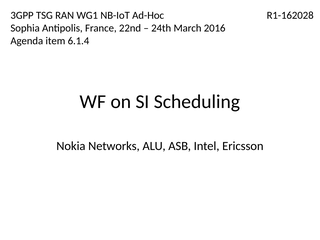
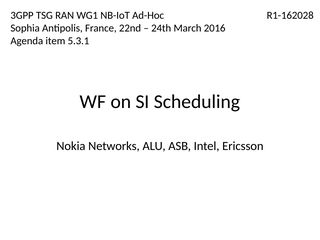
6.1.4: 6.1.4 -> 5.3.1 (78, 41)
